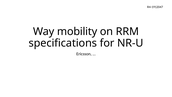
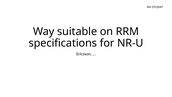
mobility: mobility -> suitable (77, 31)
